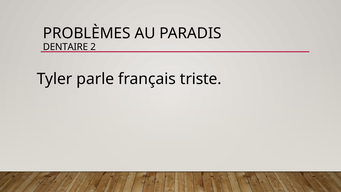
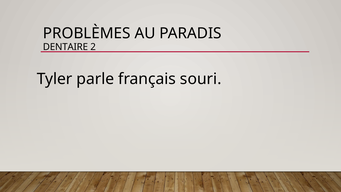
triste: triste -> souri (201, 79)
